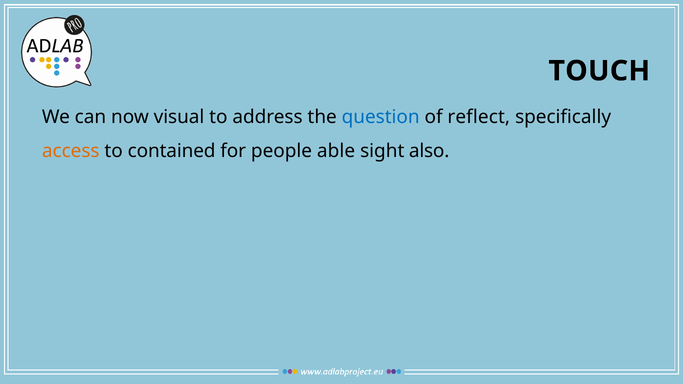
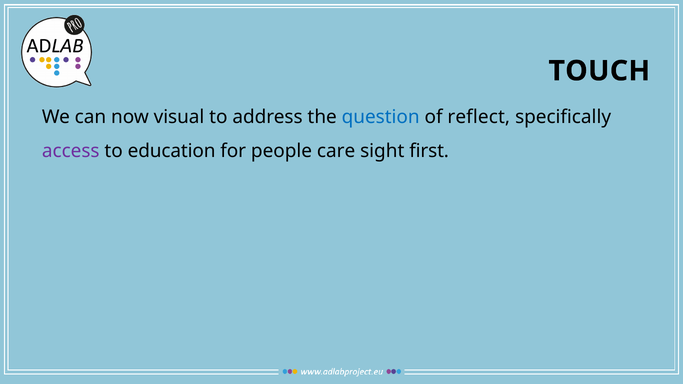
access colour: orange -> purple (71, 151)
contained: contained -> education (172, 151)
able: able -> care (336, 151)
also: also -> first (429, 151)
